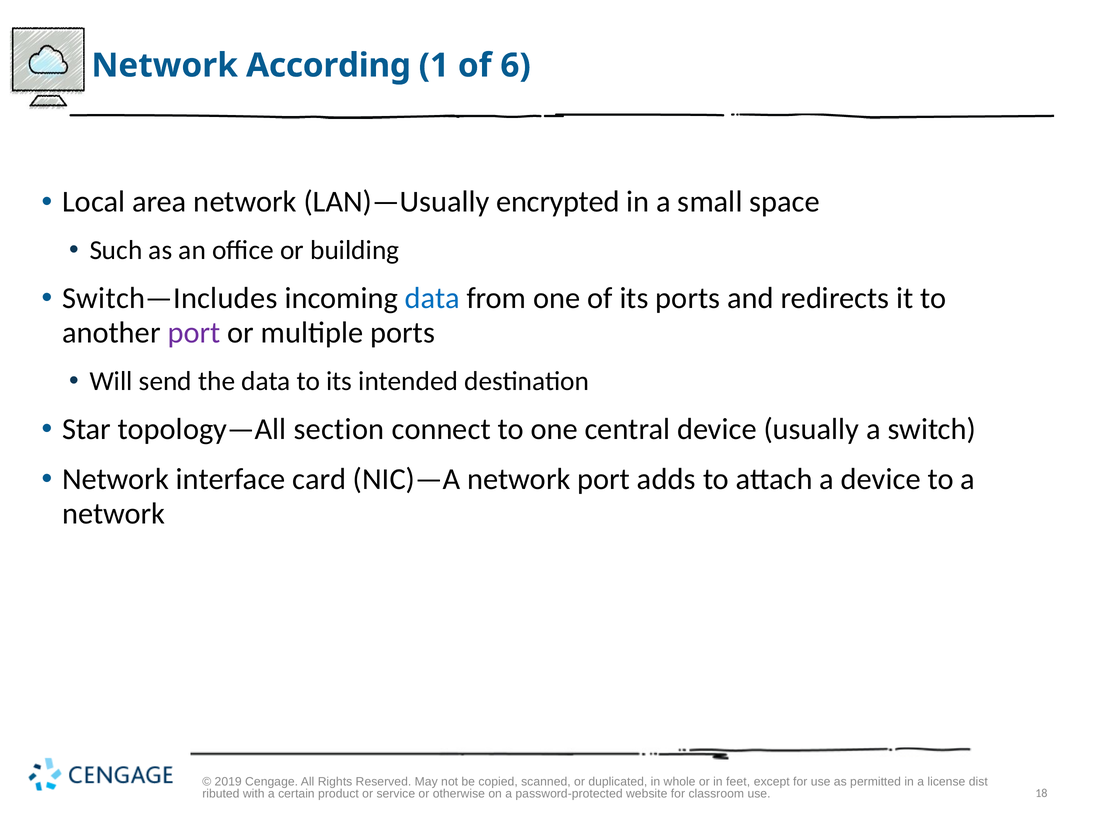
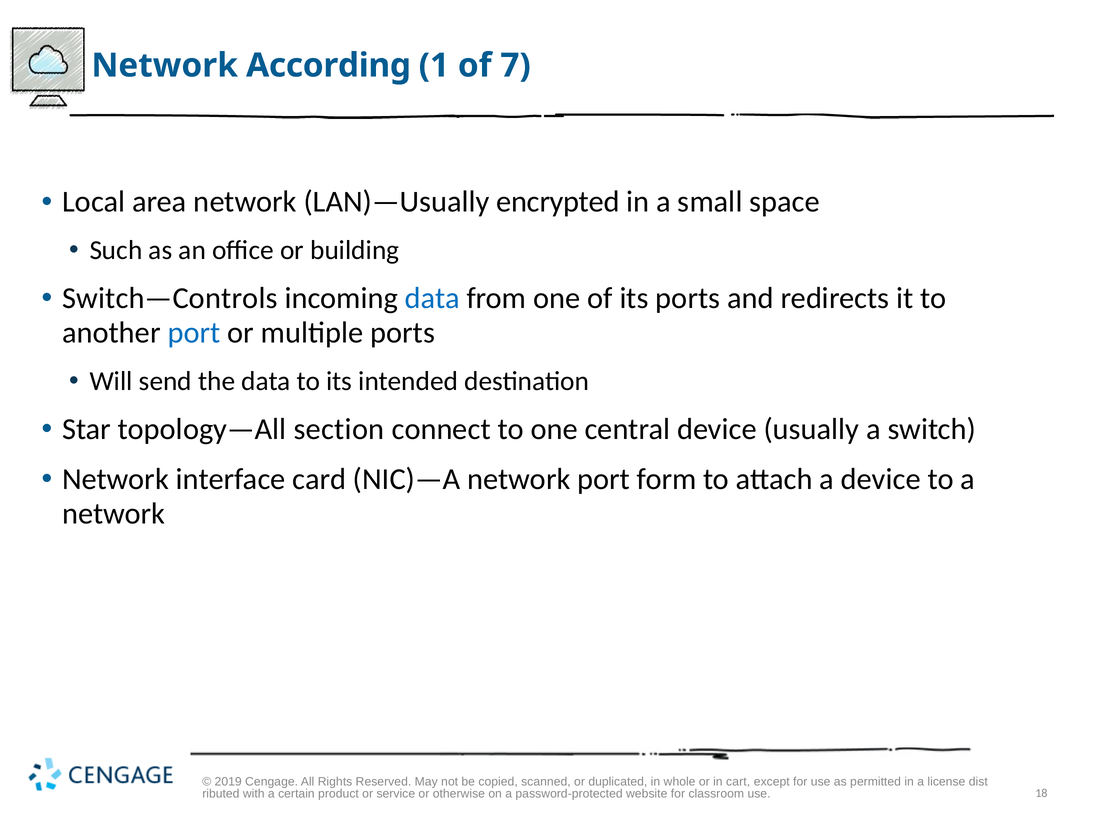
6: 6 -> 7 (516, 66)
Switch—Includes: Switch—Includes -> Switch—Controls (170, 298)
port colour: purple -> blue (194, 333)
adds: adds -> form (667, 479)
feet: feet -> cart (738, 782)
